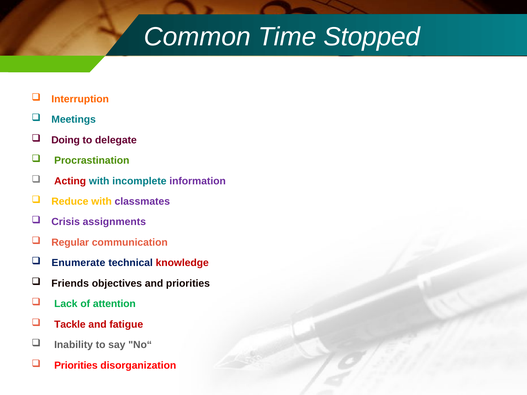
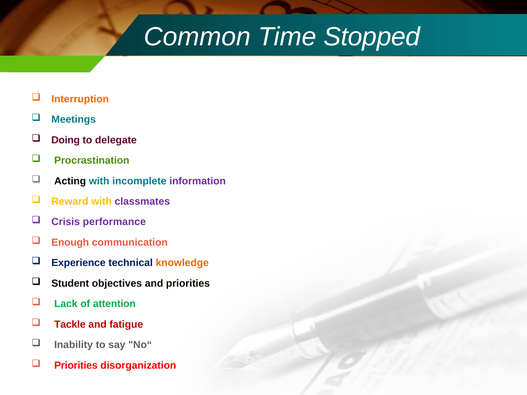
Acting colour: red -> black (70, 181)
Reduce: Reduce -> Reward (70, 202)
assignments: assignments -> performance (114, 222)
Regular: Regular -> Enough (70, 243)
Enumerate: Enumerate -> Experience (78, 263)
knowledge colour: red -> orange (182, 263)
Friends: Friends -> Student (70, 284)
